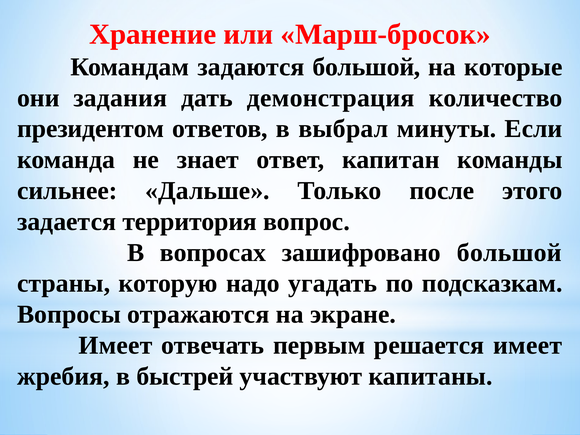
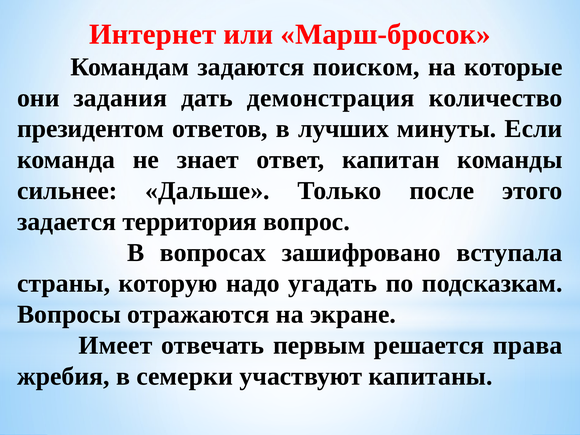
Хранение: Хранение -> Интернет (153, 34)
задаются большой: большой -> поиском (366, 67)
выбрал: выбрал -> лучших (344, 129)
зашифровано большой: большой -> вступала (509, 253)
решается имеет: имеет -> права (528, 345)
быстрей: быстрей -> семерки (185, 376)
